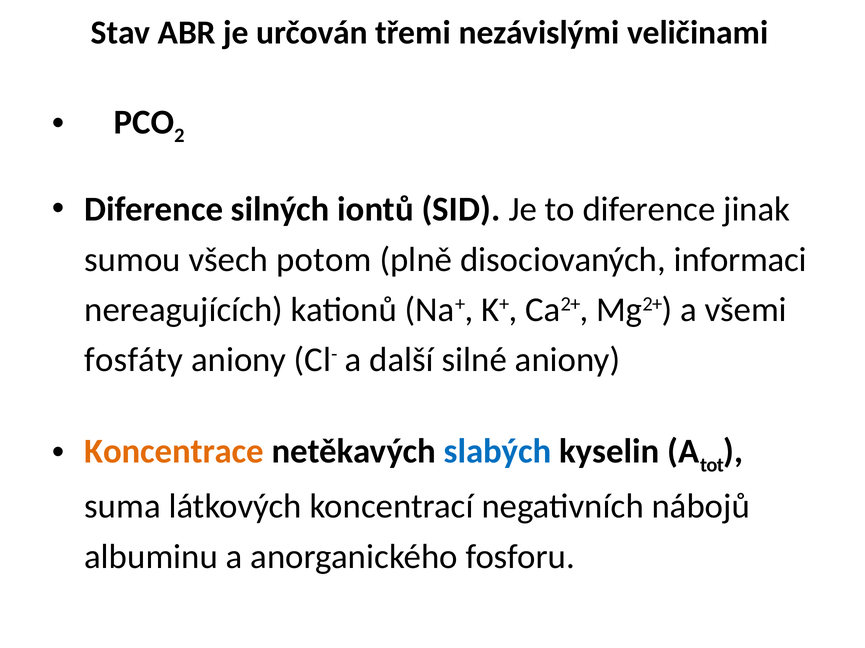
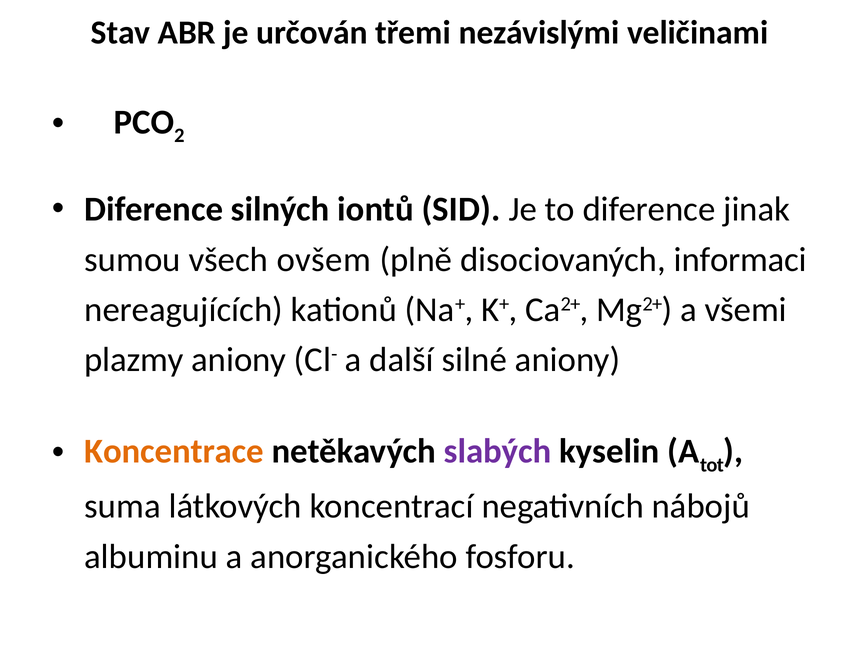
potom: potom -> ovšem (324, 260)
fosfáty: fosfáty -> plazmy (134, 360)
slabých colour: blue -> purple (498, 452)
